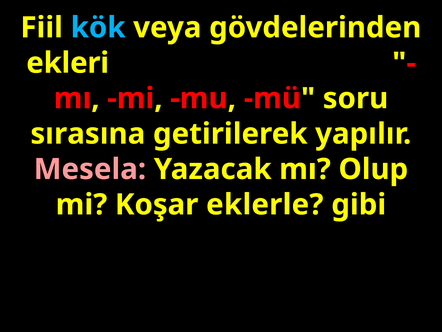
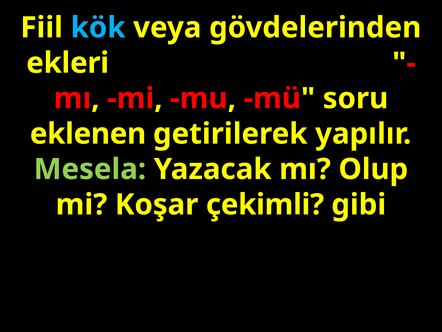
sırasına: sırasına -> eklenen (88, 134)
Mesela colour: pink -> light green (90, 169)
eklerle: eklerle -> çekimli (265, 204)
